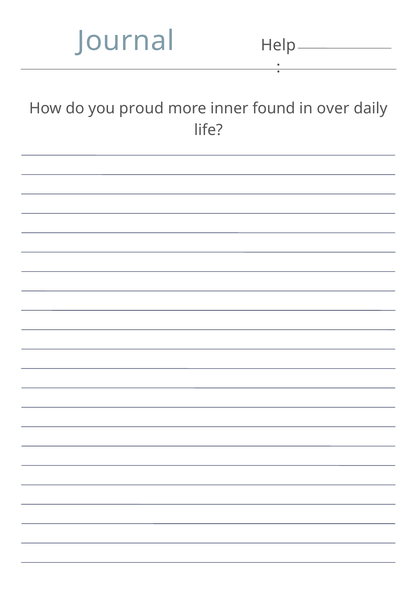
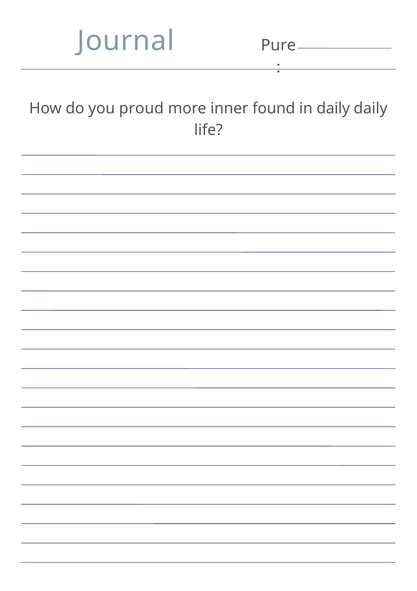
Help: Help -> Pure (278, 45)
in over: over -> daily (333, 108)
